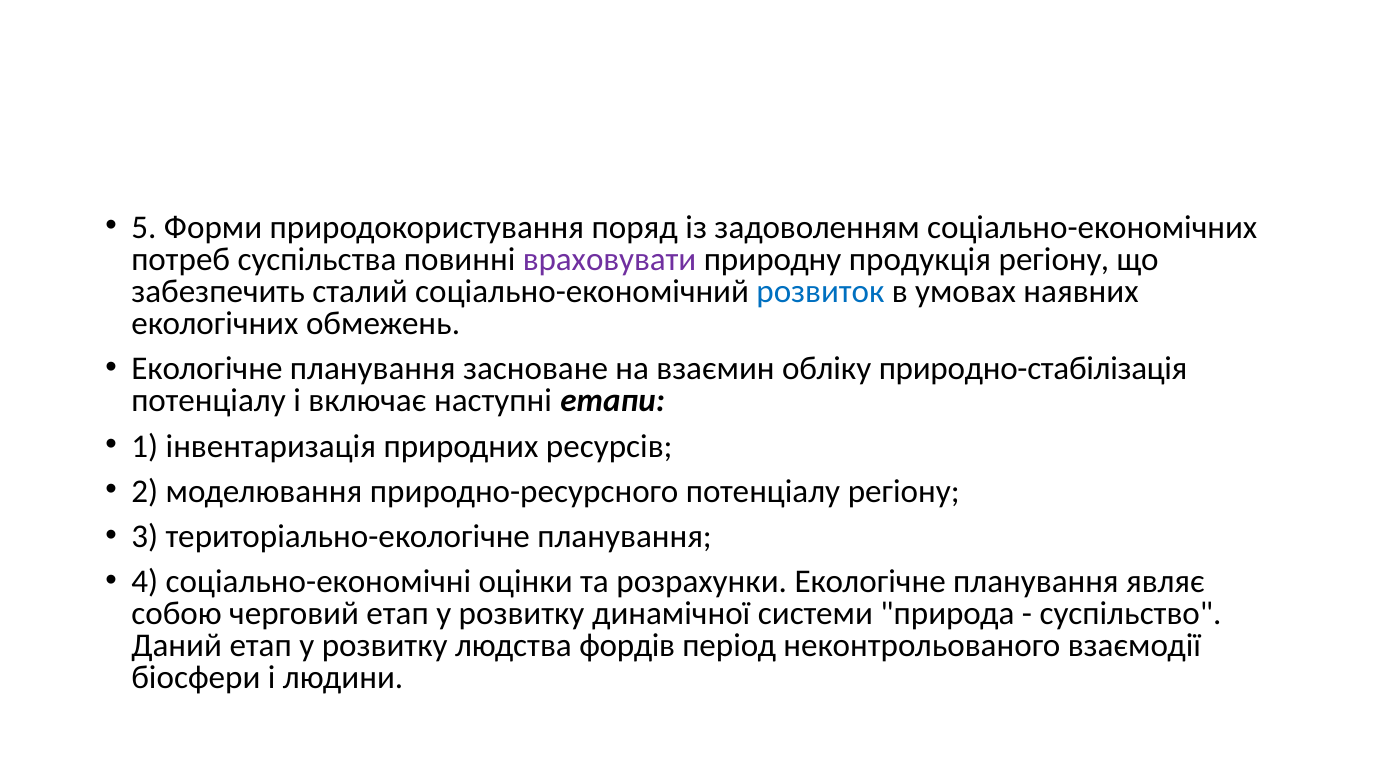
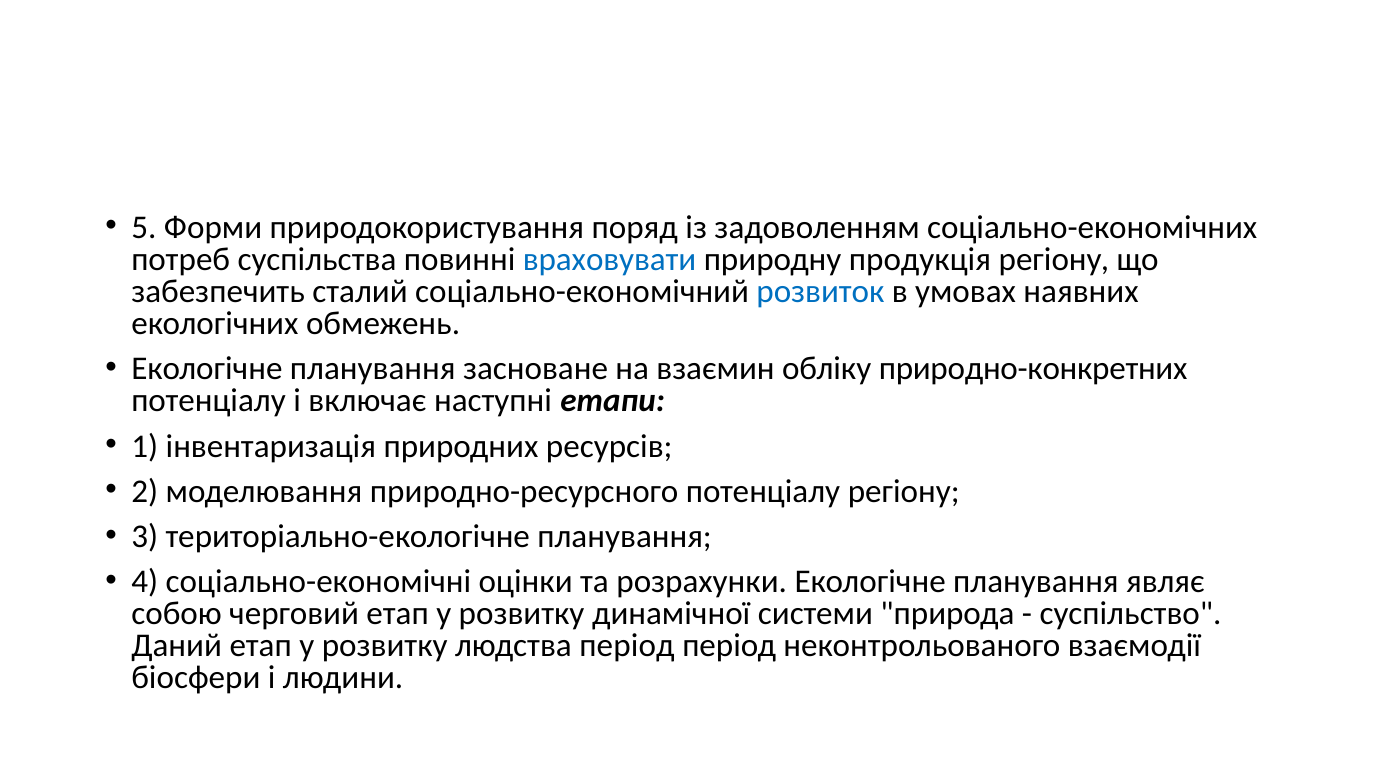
враховувати colour: purple -> blue (610, 259)
природно-стабілізація: природно-стабілізація -> природно-конкретних (1033, 369)
людства фордів: фордів -> період (627, 646)
